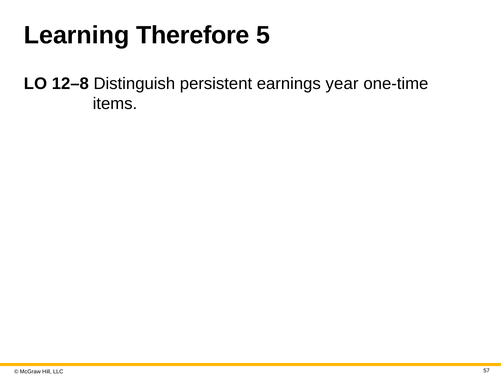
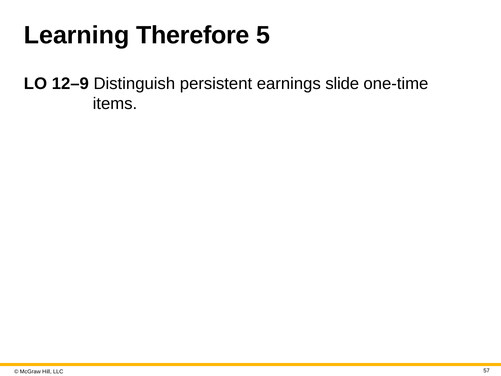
12–8: 12–8 -> 12–9 (70, 84)
year: year -> slide (342, 84)
